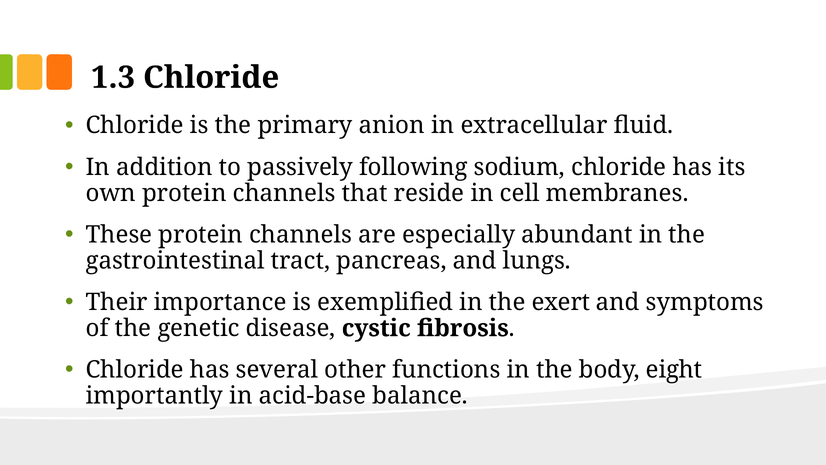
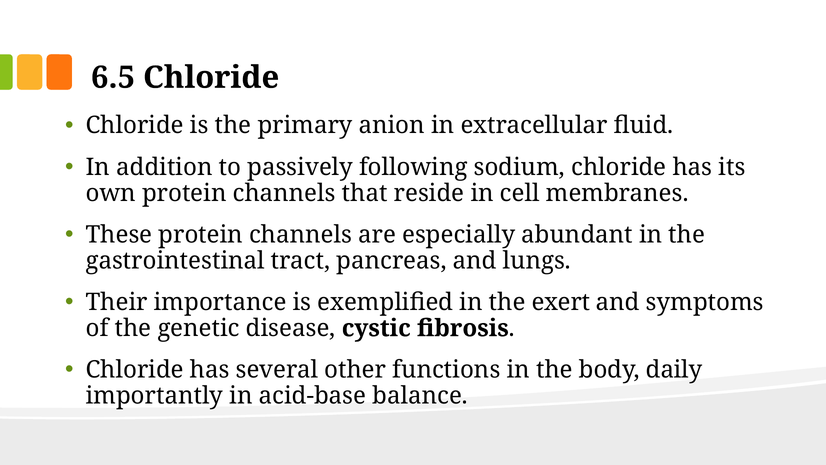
1.3: 1.3 -> 6.5 (113, 78)
eight: eight -> daily (674, 370)
